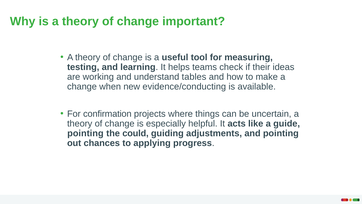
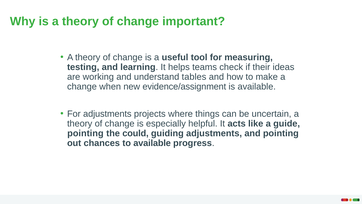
evidence/conducting: evidence/conducting -> evidence/assignment (184, 86)
For confirmation: confirmation -> adjustments (107, 114)
to applying: applying -> available (152, 143)
